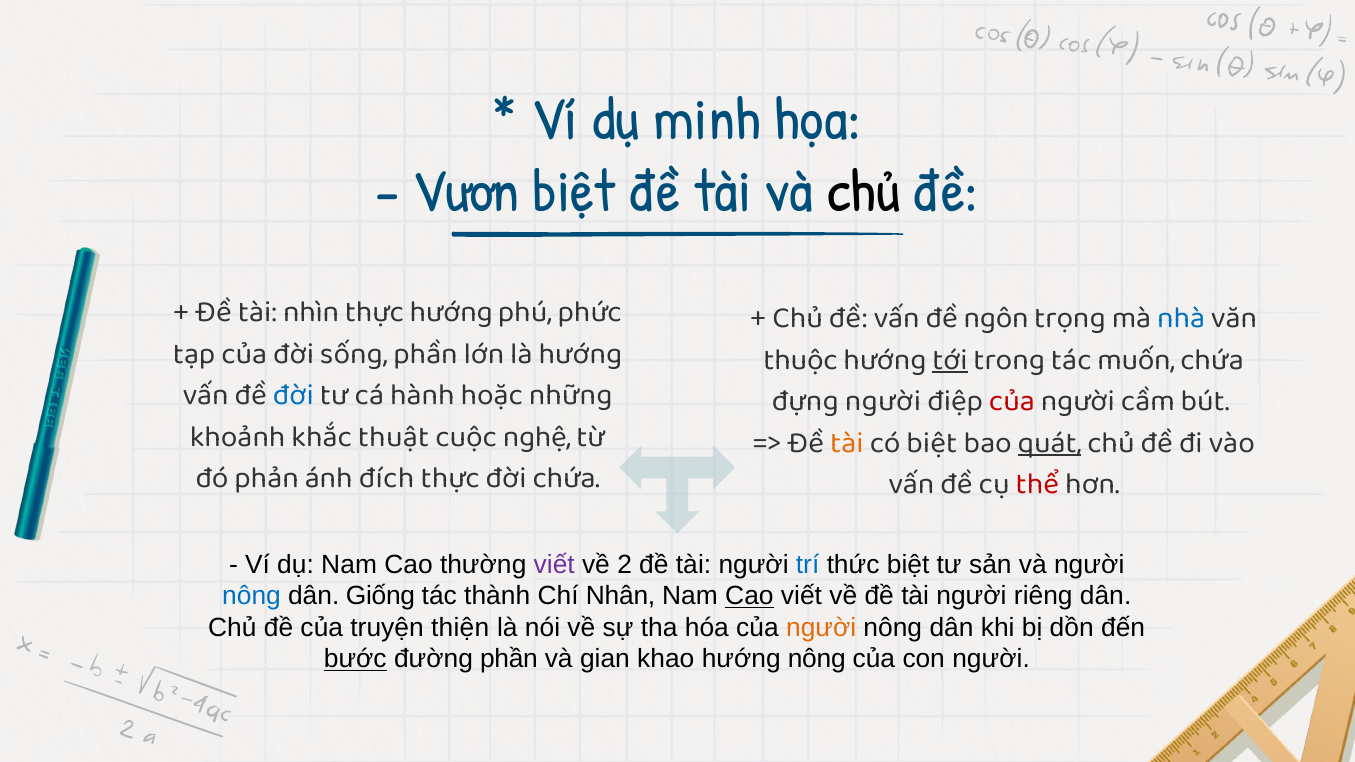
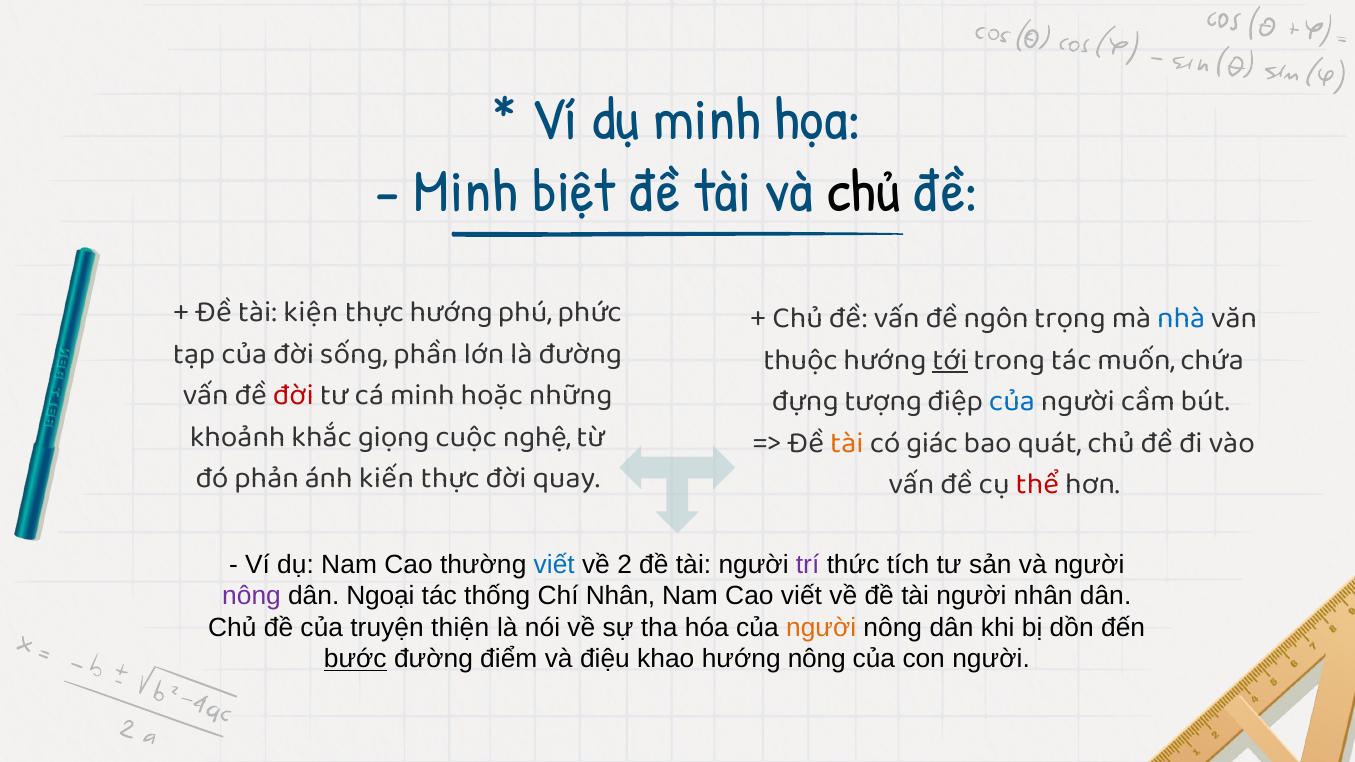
Vươn: Vươn -> Minh (466, 192)
nhìn: nhìn -> kiện (311, 312)
là hướng: hướng -> đường (580, 353)
đời colour: blue -> red (293, 395)
cá hành: hành -> minh (422, 395)
đựng người: người -> tượng (883, 401)
của colour: red -> blue (1012, 401)
thuật: thuật -> giọng (394, 436)
có biệt: biệt -> giác (932, 442)
quát underline: present -> none (1049, 442)
đích: đích -> kiến (387, 478)
đời chứa: chứa -> quay (566, 478)
viết colour: purple -> blue (554, 565)
trí colour: blue -> purple (808, 565)
thức biệt: biệt -> tích (908, 565)
nông colour: blue -> purple (252, 596)
Giống: Giống -> Ngoại (380, 596)
thành: thành -> thống (497, 596)
Cao underline: present -> none (749, 596)
người riêng: riêng -> nhân (1043, 596)
đường phần: phần -> điểm (509, 659)
gian: gian -> điệu (605, 659)
